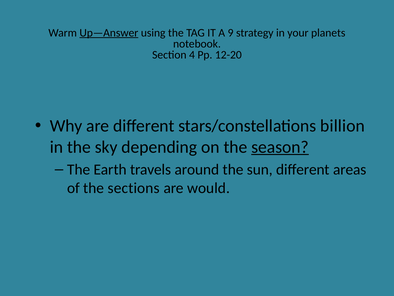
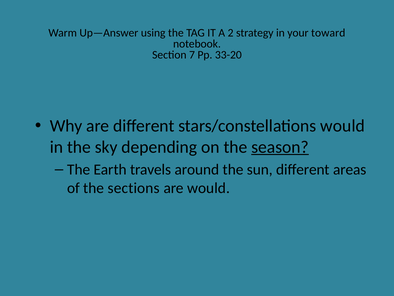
Up—Answer underline: present -> none (109, 33)
9: 9 -> 2 (231, 33)
planets: planets -> toward (328, 33)
4: 4 -> 7 (192, 55)
12-20: 12-20 -> 33-20 (228, 55)
stars/constellations billion: billion -> would (343, 126)
